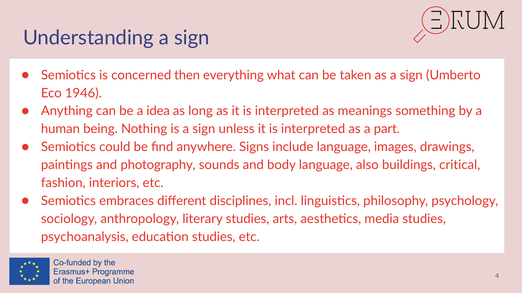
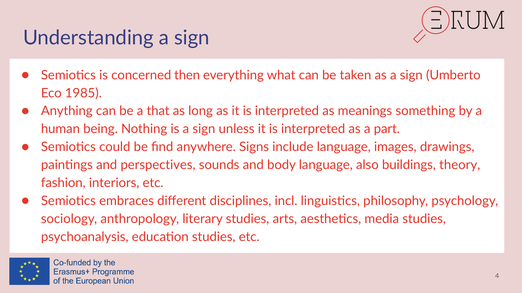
1946: 1946 -> 1985 (83, 93)
idea: idea -> that (158, 111)
photography: photography -> perspectives (158, 165)
critical: critical -> theory (460, 165)
